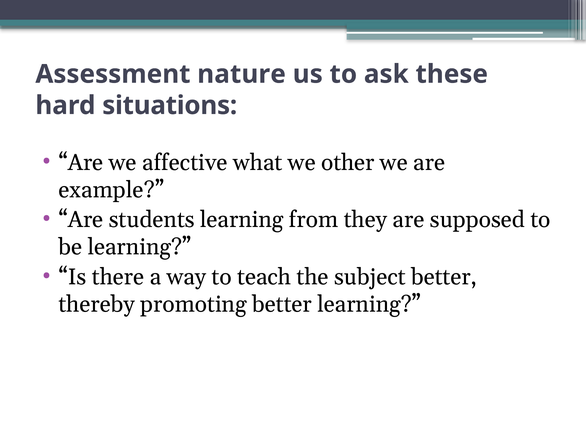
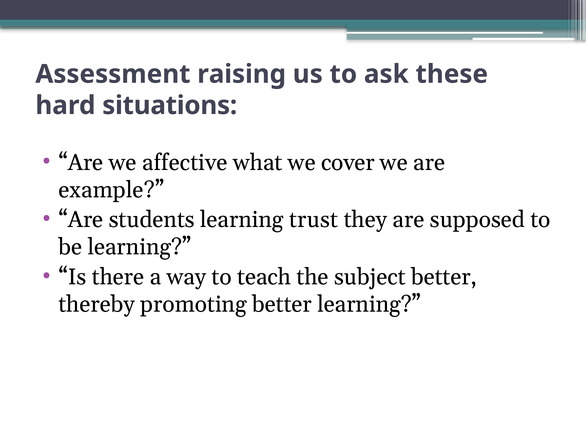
nature: nature -> raising (242, 74)
other: other -> cover (348, 162)
from: from -> trust (314, 219)
